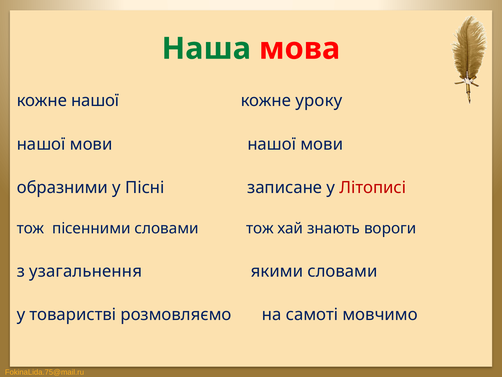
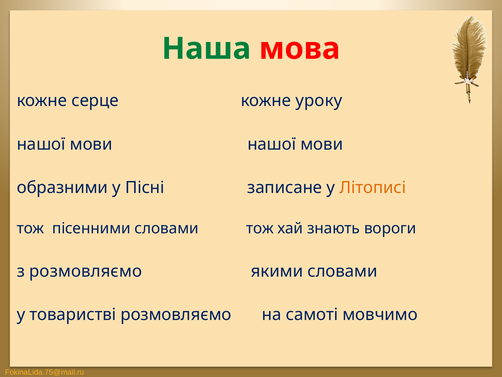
кожне нашої: нашої -> серце (95, 100)
Літописі colour: red -> orange (373, 187)
з узагальнення: узагальнення -> розмовляємо (86, 271)
